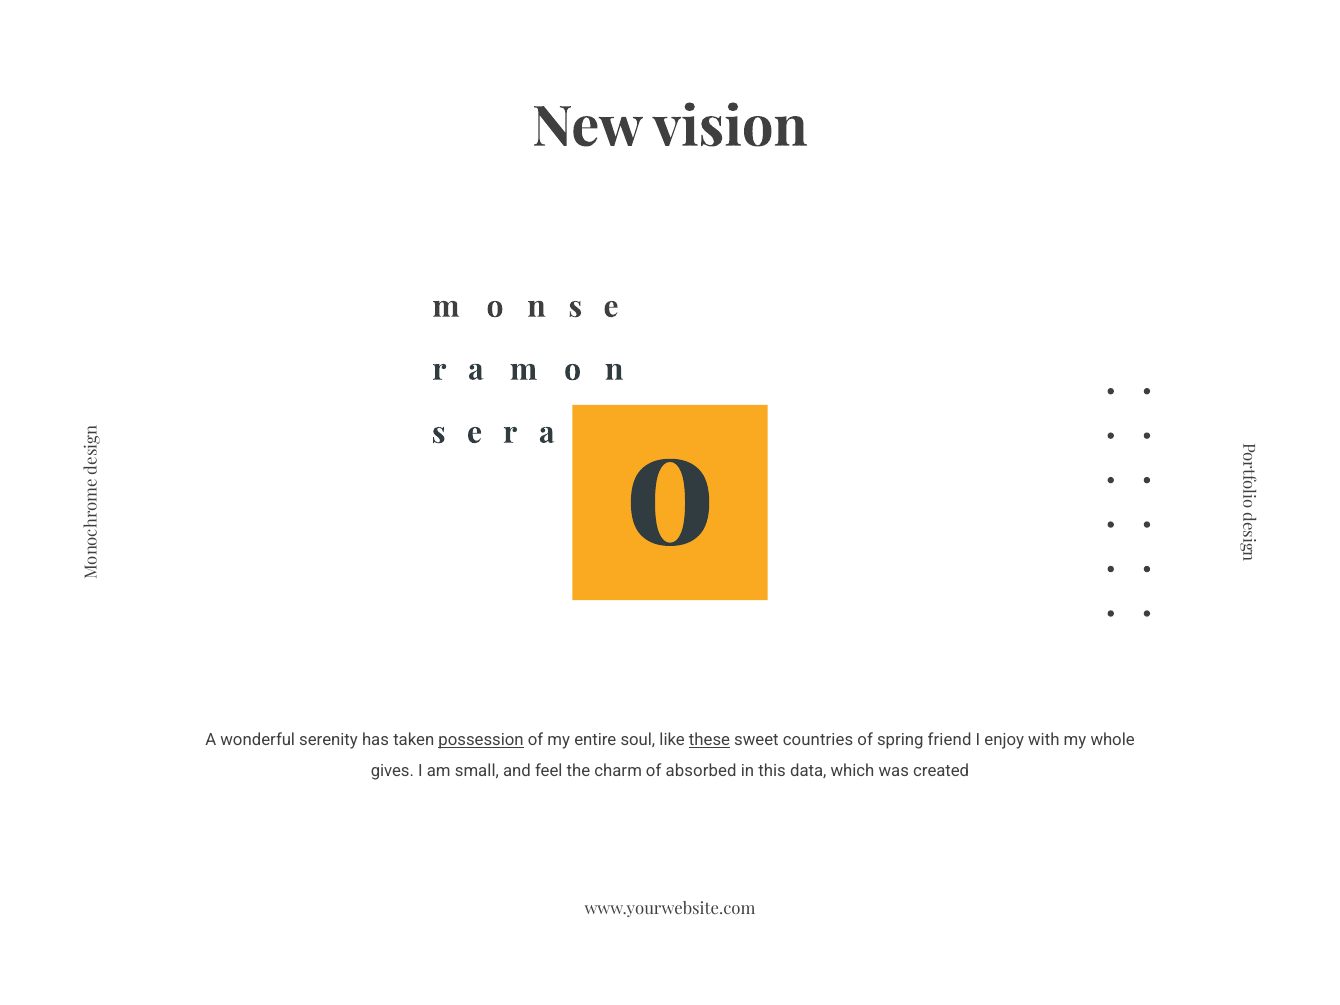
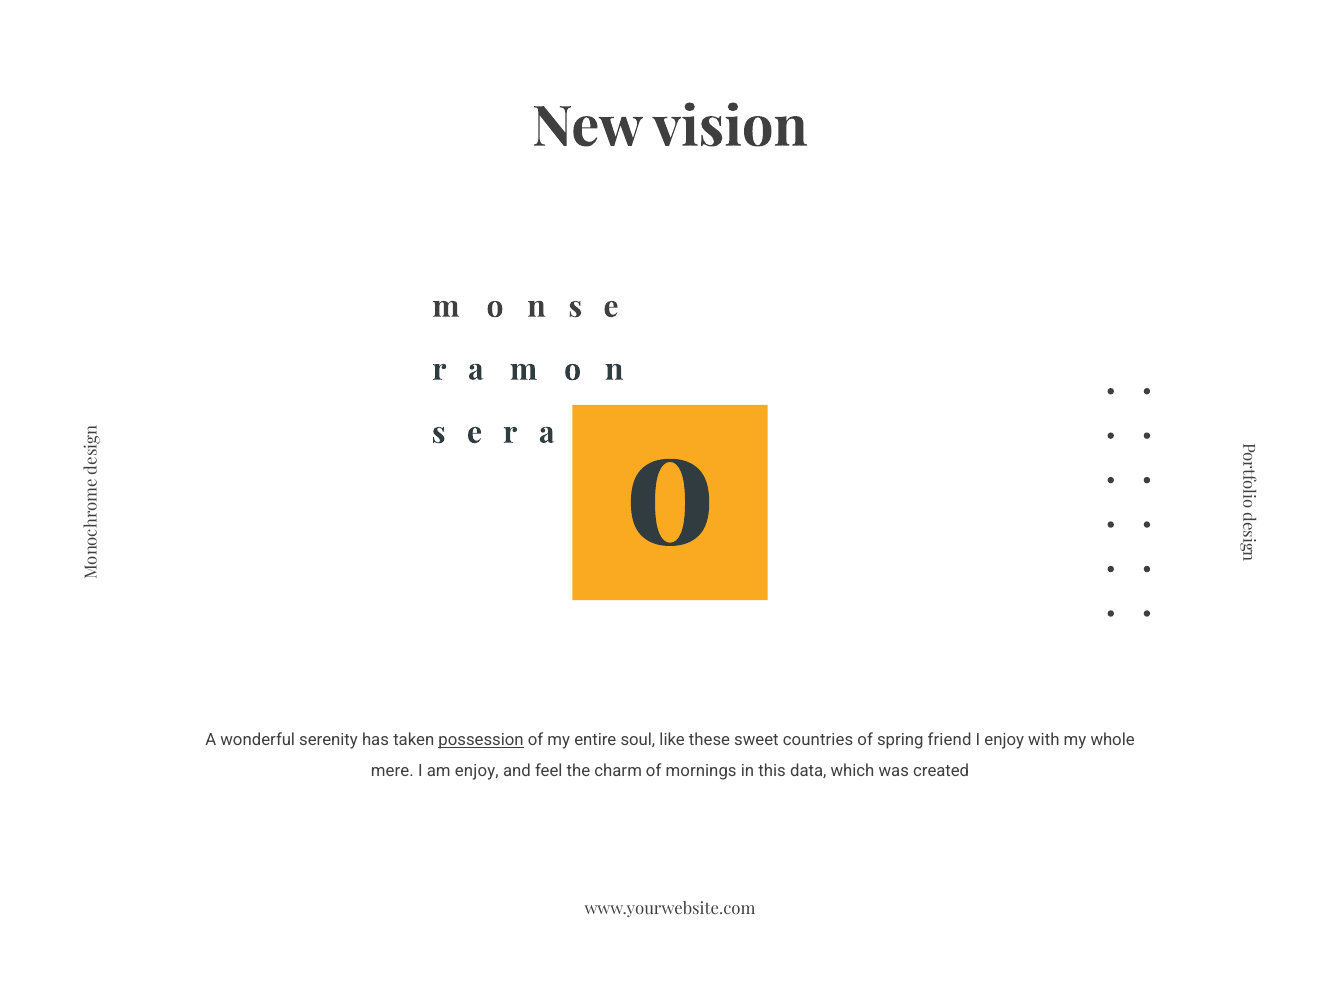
these underline: present -> none (709, 740)
gives: gives -> mere (392, 771)
am small: small -> enjoy (477, 771)
absorbed: absorbed -> mornings (701, 771)
